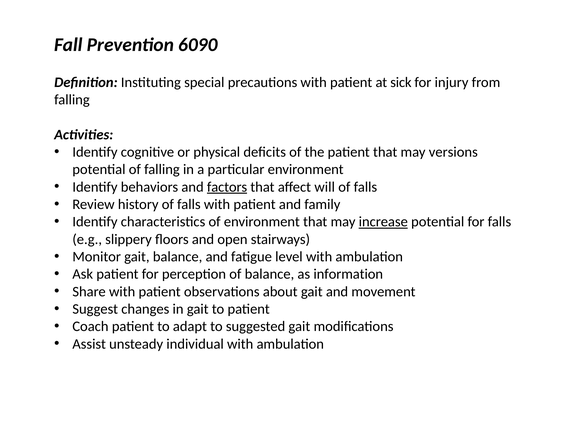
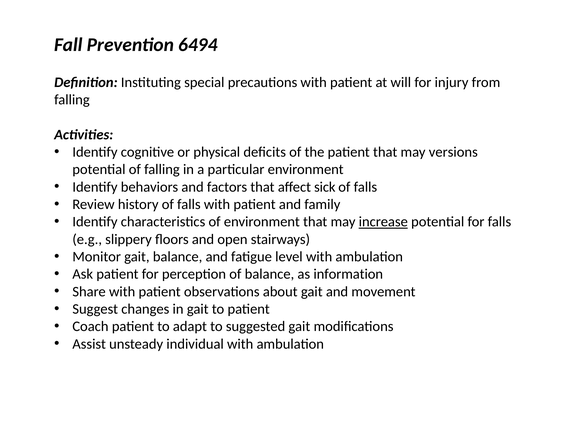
6090: 6090 -> 6494 (198, 45)
sick: sick -> will (401, 82)
factors underline: present -> none (227, 187)
will: will -> sick (325, 187)
